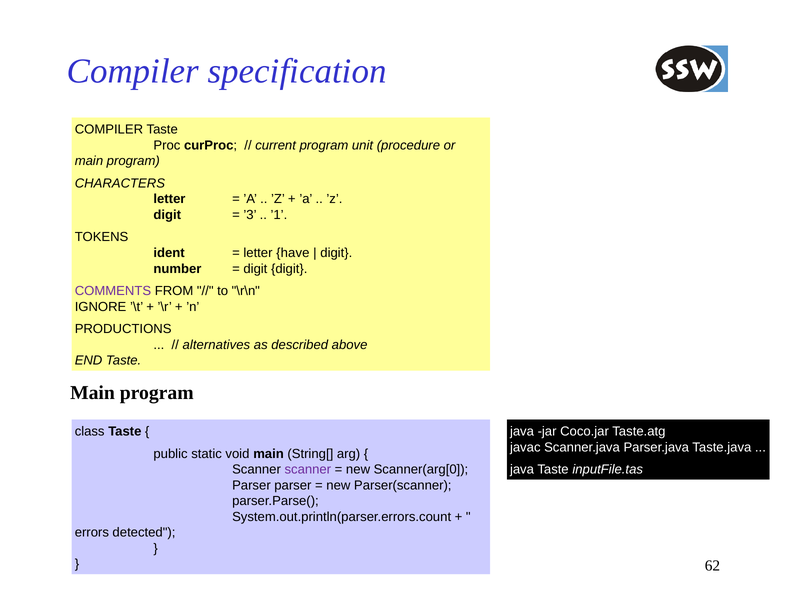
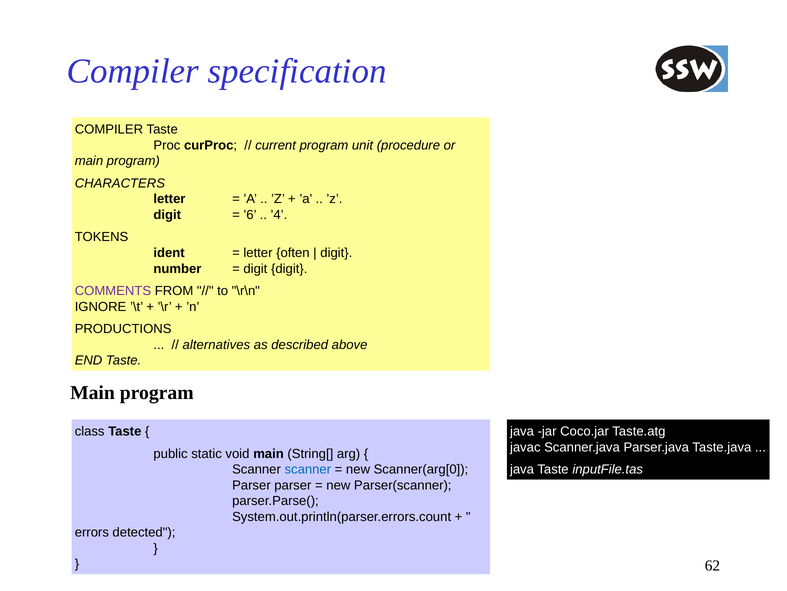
’3: ’3 -> ’6 (250, 215)
’1: ’1 -> ’4 (279, 215)
have: have -> often (293, 253)
scanner colour: purple -> blue (308, 469)
